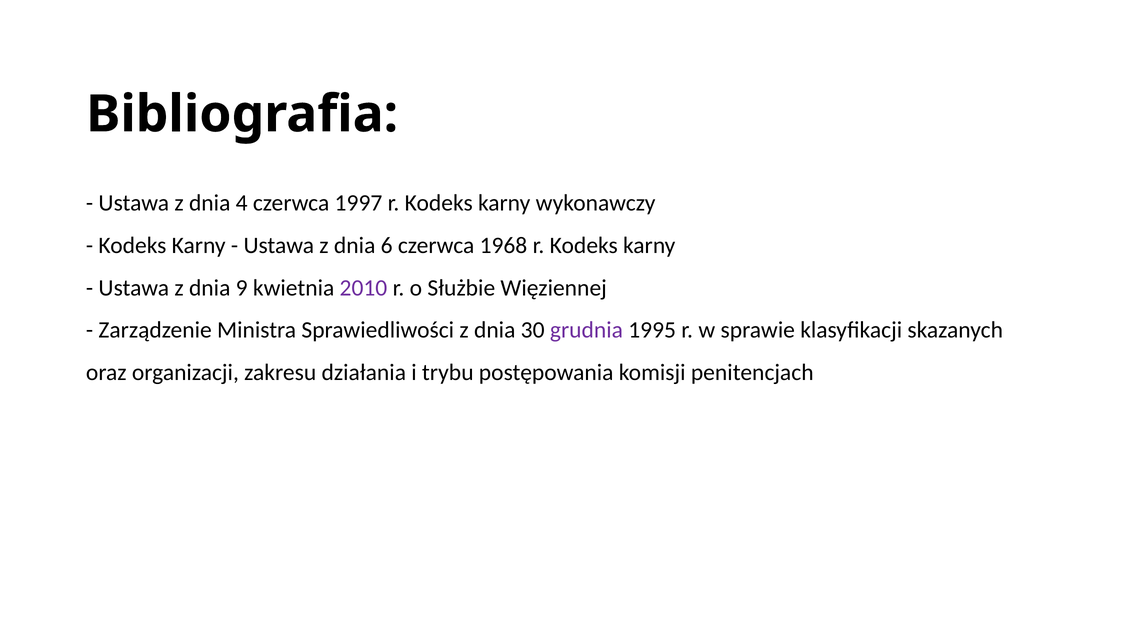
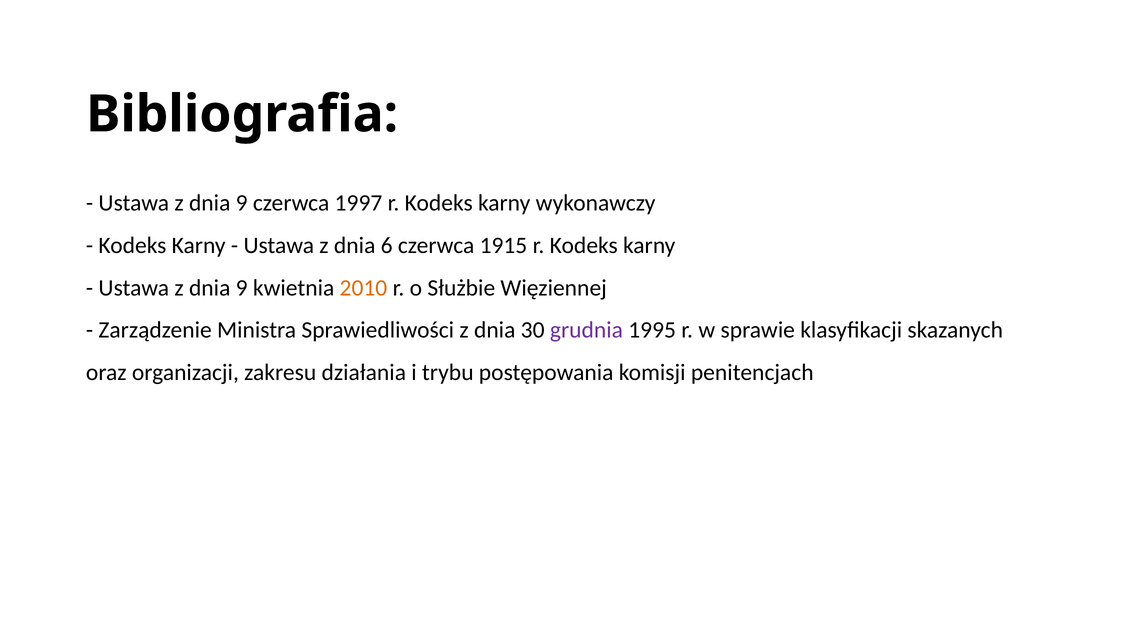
4: 4 -> 9 (242, 203)
1968: 1968 -> 1915 (503, 245)
2010 colour: purple -> orange (363, 288)
